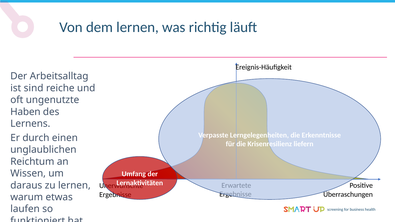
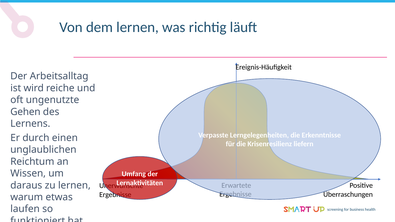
sind: sind -> wird (34, 88)
Haben: Haben -> Gehen (25, 112)
